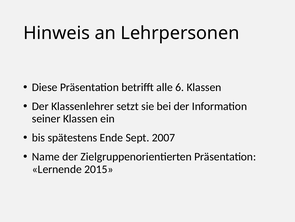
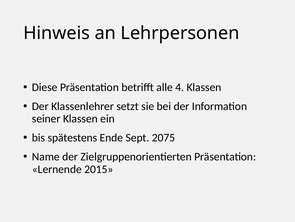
6: 6 -> 4 (180, 87)
2007: 2007 -> 2075 (164, 137)
